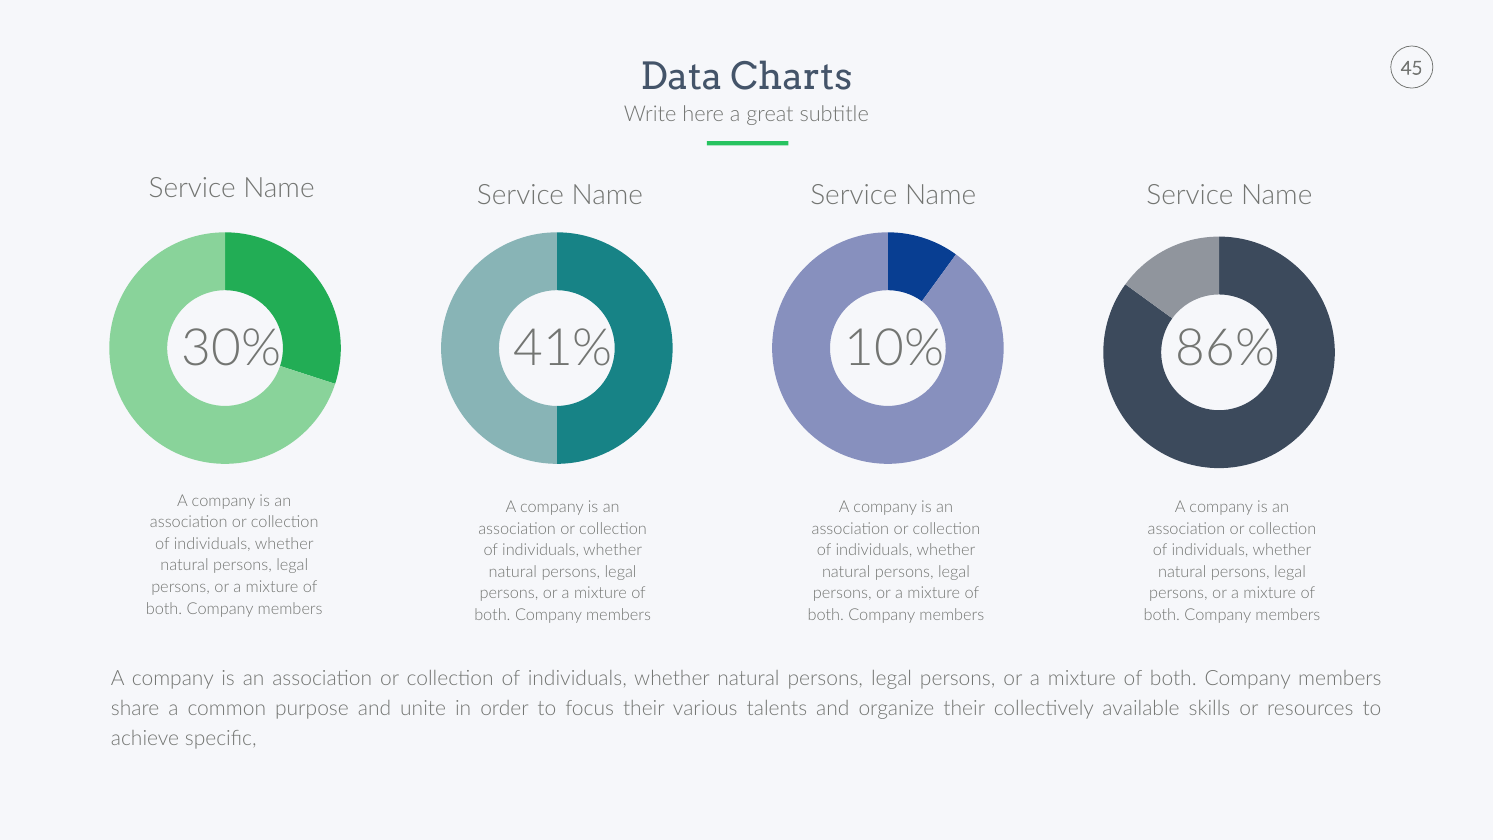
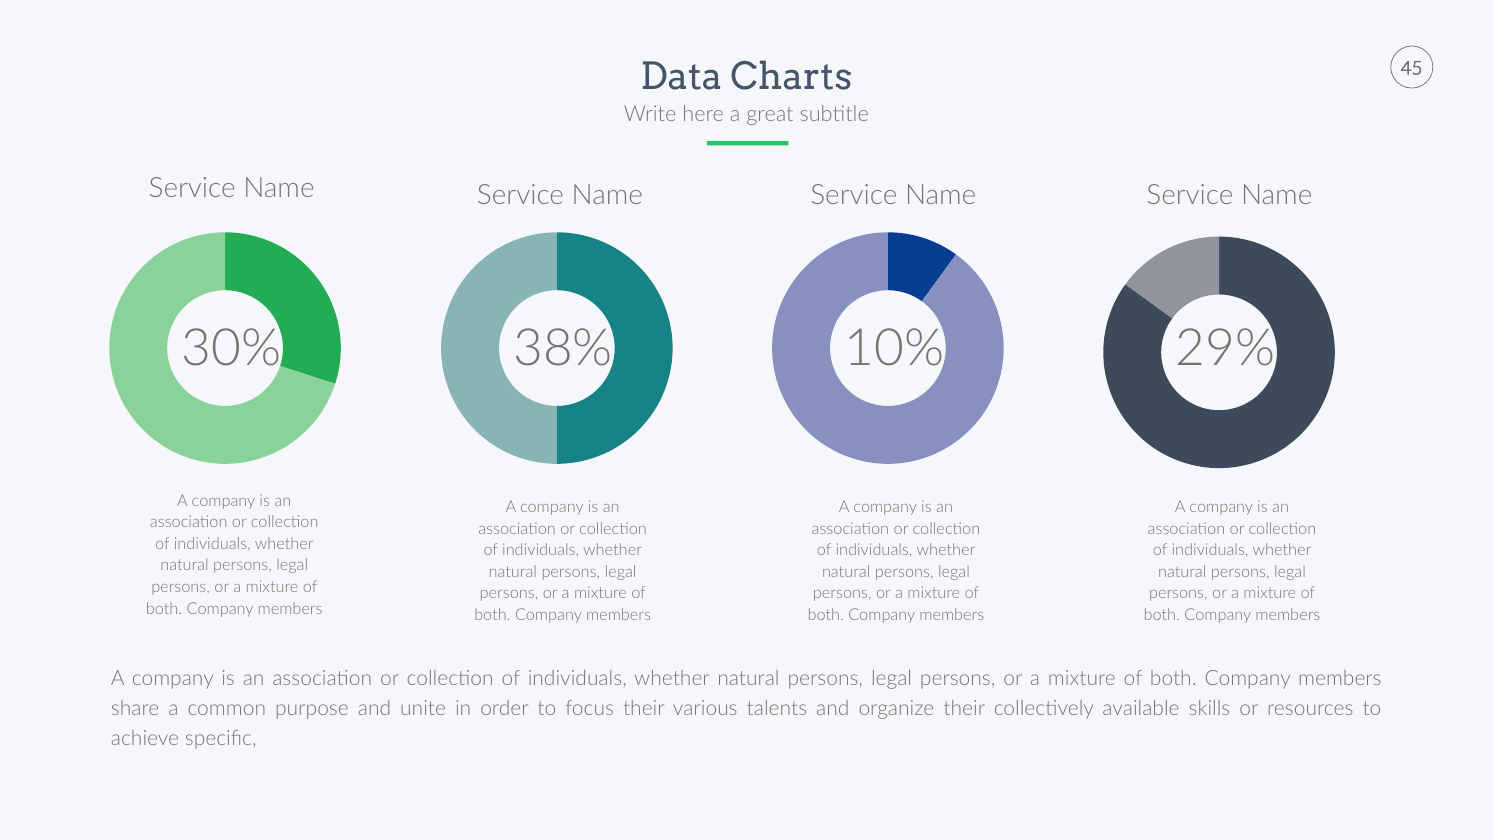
41%: 41% -> 38% (563, 348)
86%: 86% -> 29% (1226, 348)
